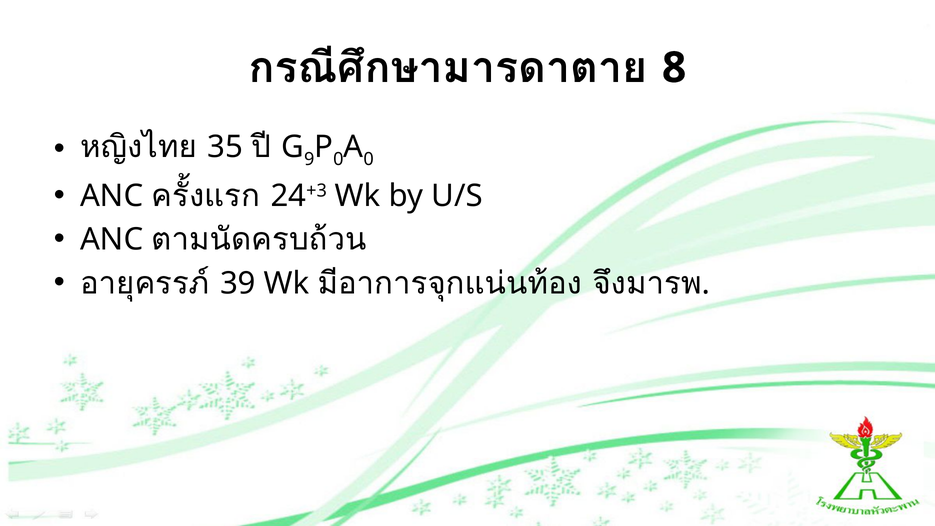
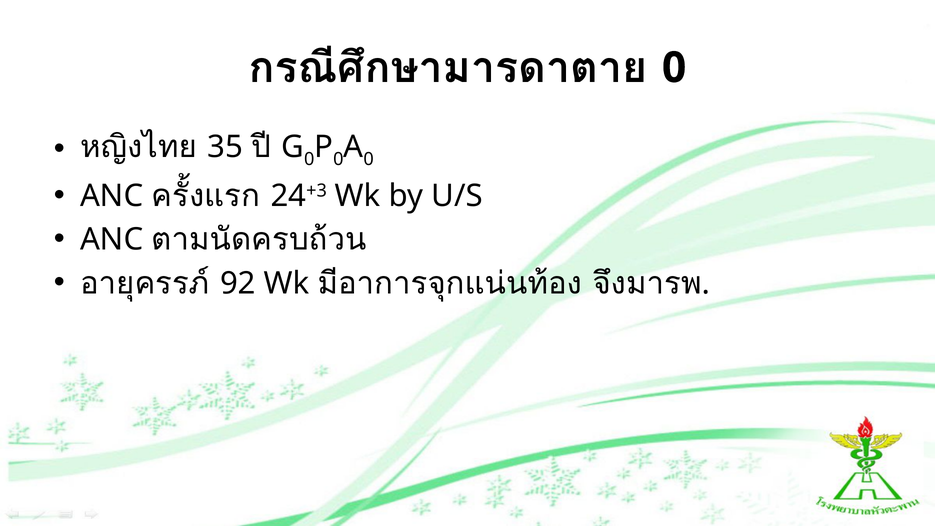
8: 8 -> 0 (674, 68)
9: 9 -> 0 (309, 159)
39: 39 -> 92 (238, 283)
